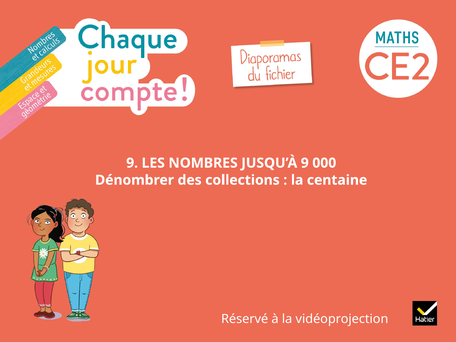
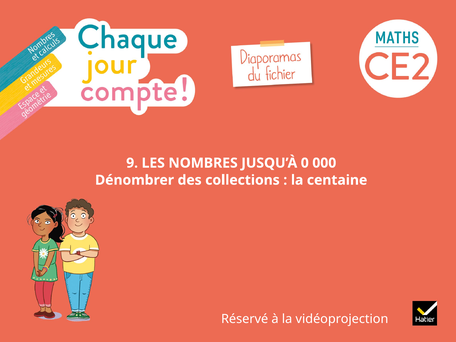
JUSQU’À 9: 9 -> 0 (305, 163)
